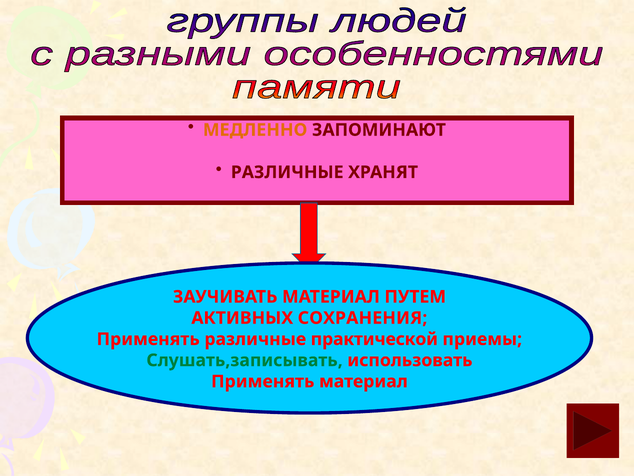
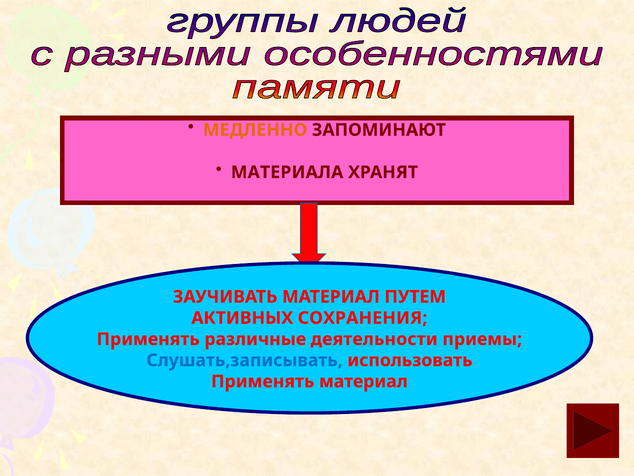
РАЗЛИЧНЫЕ: РАЗЛИЧНЫЕ -> МАТЕРИАЛА (287, 172)
практической: практической -> деятельности (374, 339)
Слушать,записывать colour: green -> blue (245, 360)
